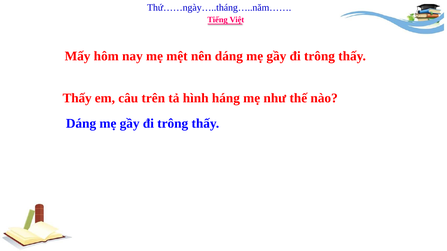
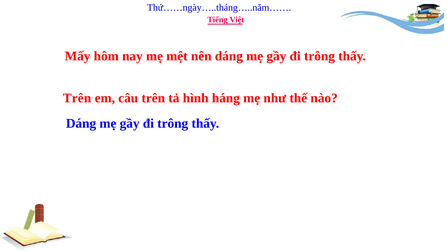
Thấy: Thấy -> Trên (77, 98)
